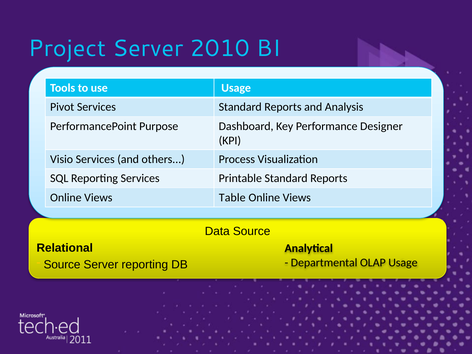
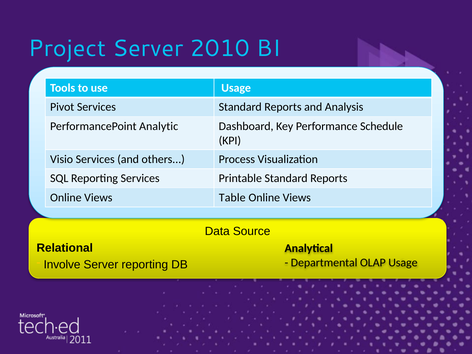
Purpose: Purpose -> Analytic (159, 126)
Designer: Designer -> Schedule (382, 126)
Source: Source -> Involve (62, 264)
